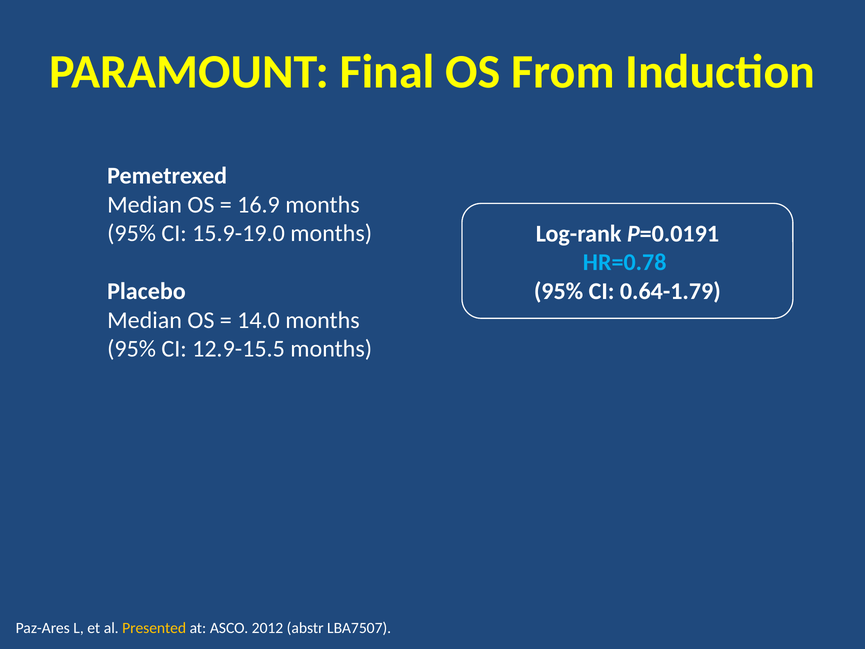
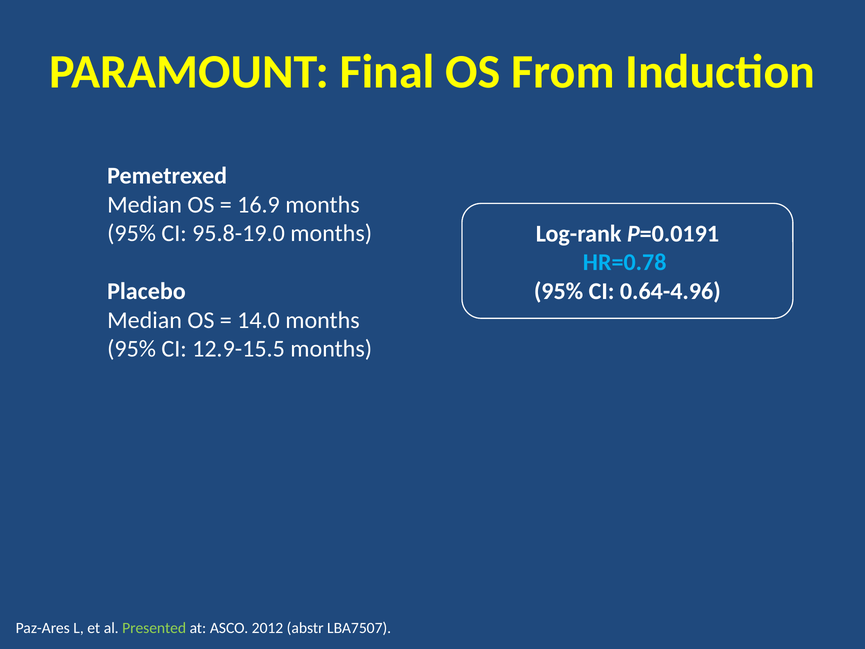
15.9-19.0: 15.9-19.0 -> 95.8-19.0 (238, 233)
0.64-1.79: 0.64-1.79 -> 0.64-4.96 (670, 291)
Presented colour: yellow -> light green (154, 628)
